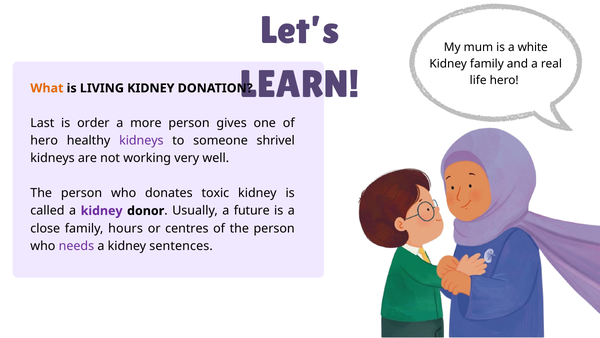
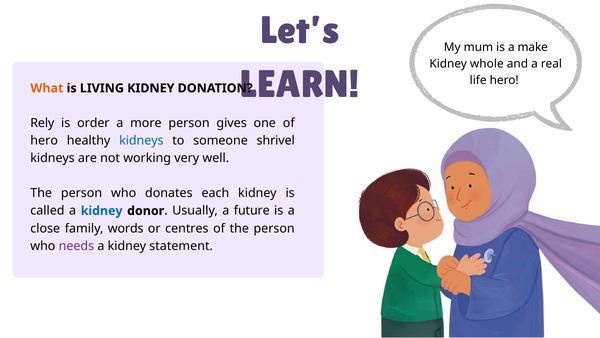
white: white -> make (533, 47)
Kidney family: family -> whole (487, 64)
Last: Last -> Rely (42, 123)
kidneys colour: purple -> blue (141, 141)
toxic: toxic -> each (215, 193)
kidney colour: purple -> blue (102, 211)
hours: hours -> words (126, 228)
sentences: sentences -> statement (181, 246)
